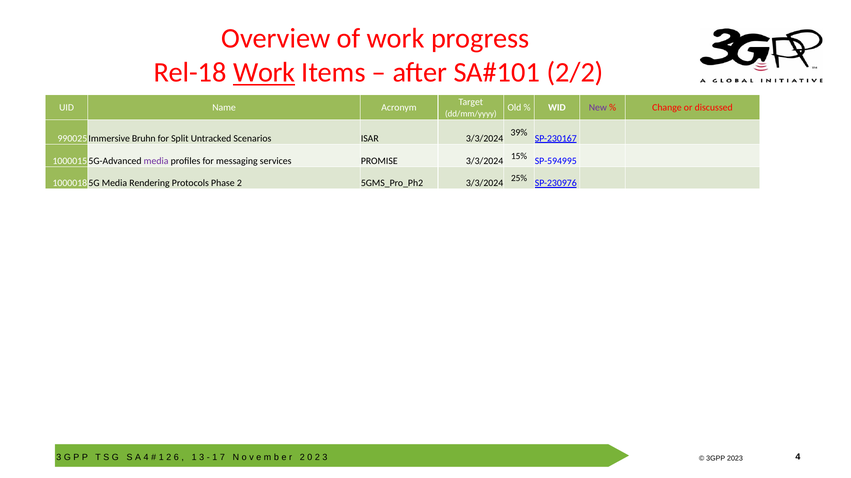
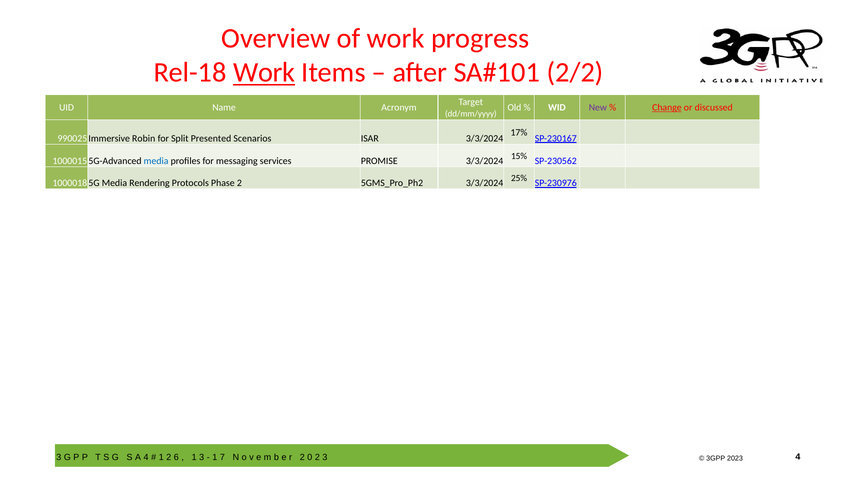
Change underline: none -> present (667, 108)
39%: 39% -> 17% (519, 133)
Bruhn: Bruhn -> Robin (144, 139)
Untracked: Untracked -> Presented (211, 139)
media colour: purple -> blue (156, 161)
SP-594995: SP-594995 -> SP-230562 (556, 161)
